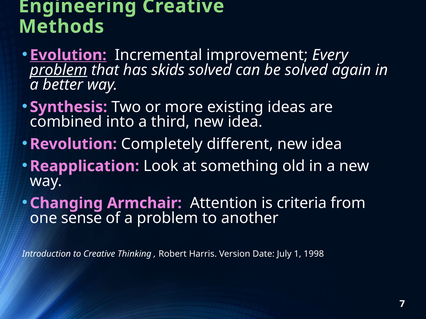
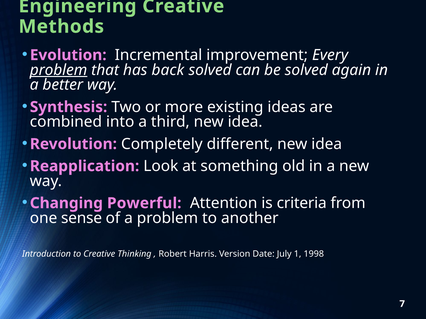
Evolution underline: present -> none (68, 55)
skids: skids -> back (168, 70)
Armchair: Armchair -> Powerful (144, 203)
